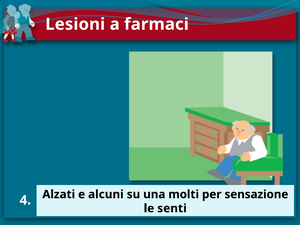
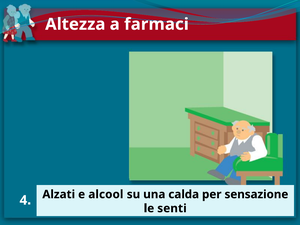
Lesioni: Lesioni -> Altezza (75, 24)
alcuni: alcuni -> alcool (106, 194)
molti: molti -> calda (184, 194)
